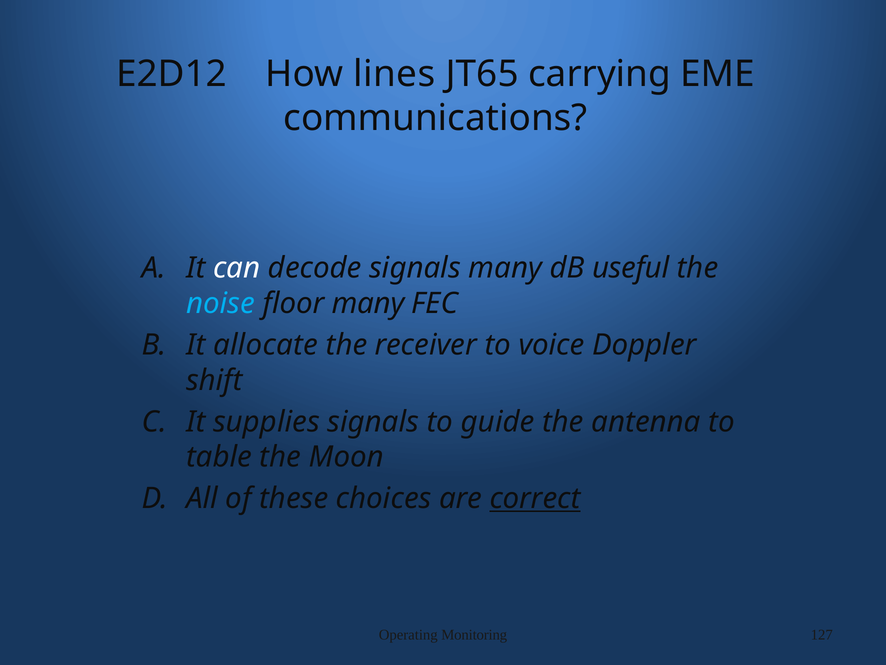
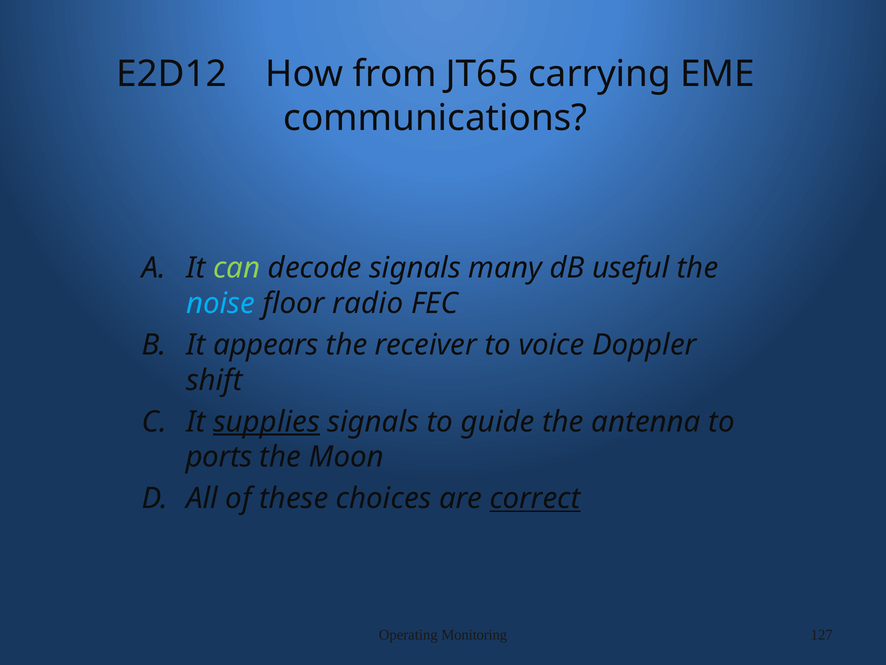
lines: lines -> from (395, 74)
can colour: white -> light green (237, 268)
floor many: many -> radio (368, 303)
allocate: allocate -> appears (266, 345)
supplies underline: none -> present (266, 421)
table: table -> ports (219, 457)
